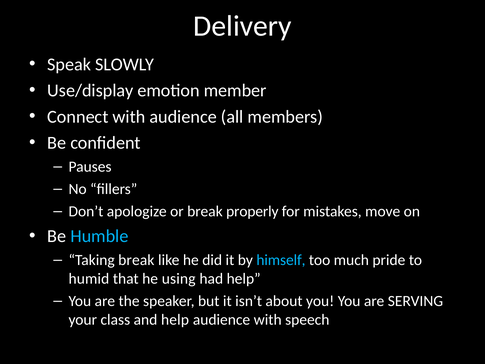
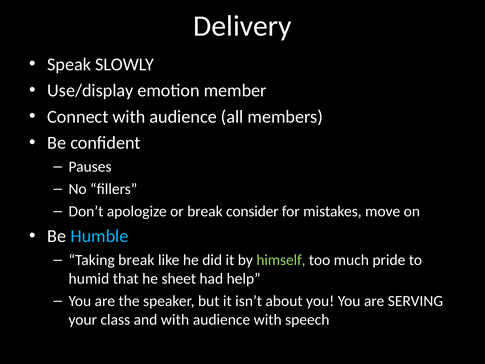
properly: properly -> consider (252, 211)
himself colour: light blue -> light green (281, 260)
using: using -> sheet (179, 278)
and help: help -> with (175, 319)
